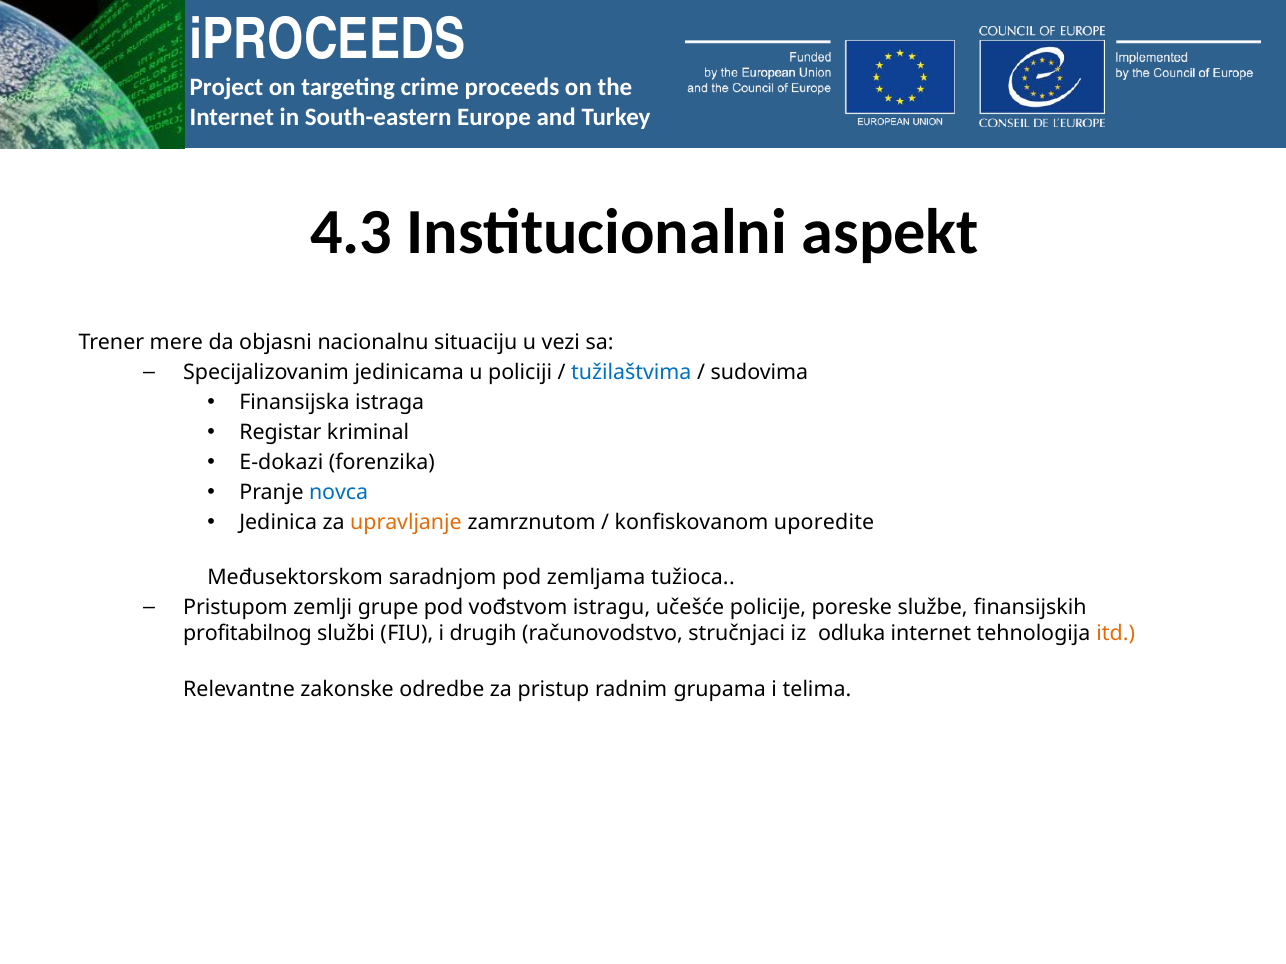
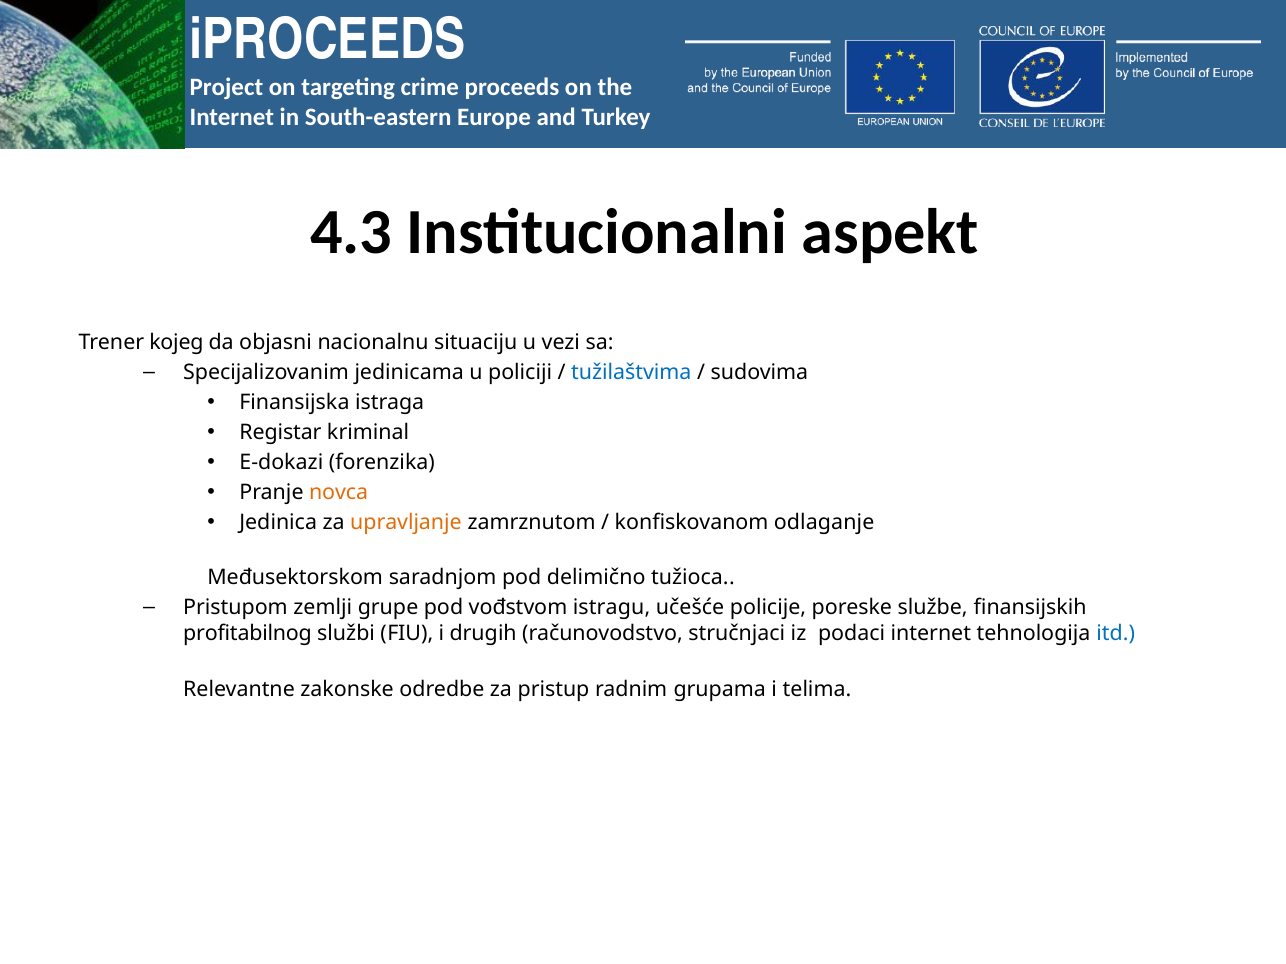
mere: mere -> kojeg (176, 342)
novca colour: blue -> orange (339, 492)
uporedite: uporedite -> odlaganje (824, 522)
zemljama: zemljama -> delimično (596, 578)
odluka: odluka -> podaci (852, 634)
itd colour: orange -> blue (1116, 634)
